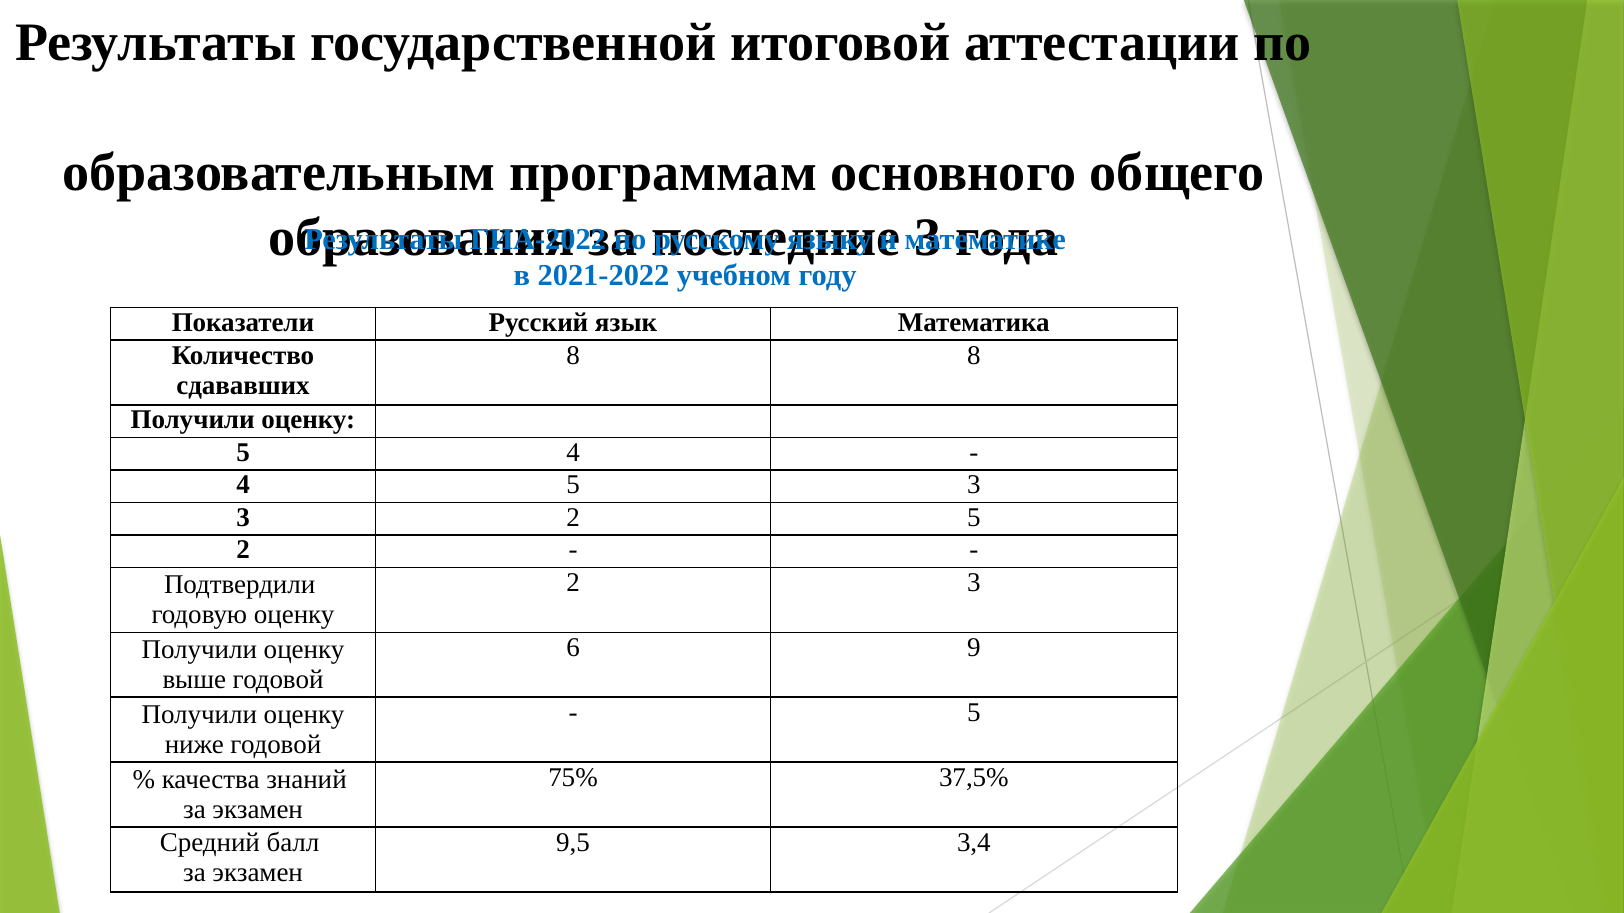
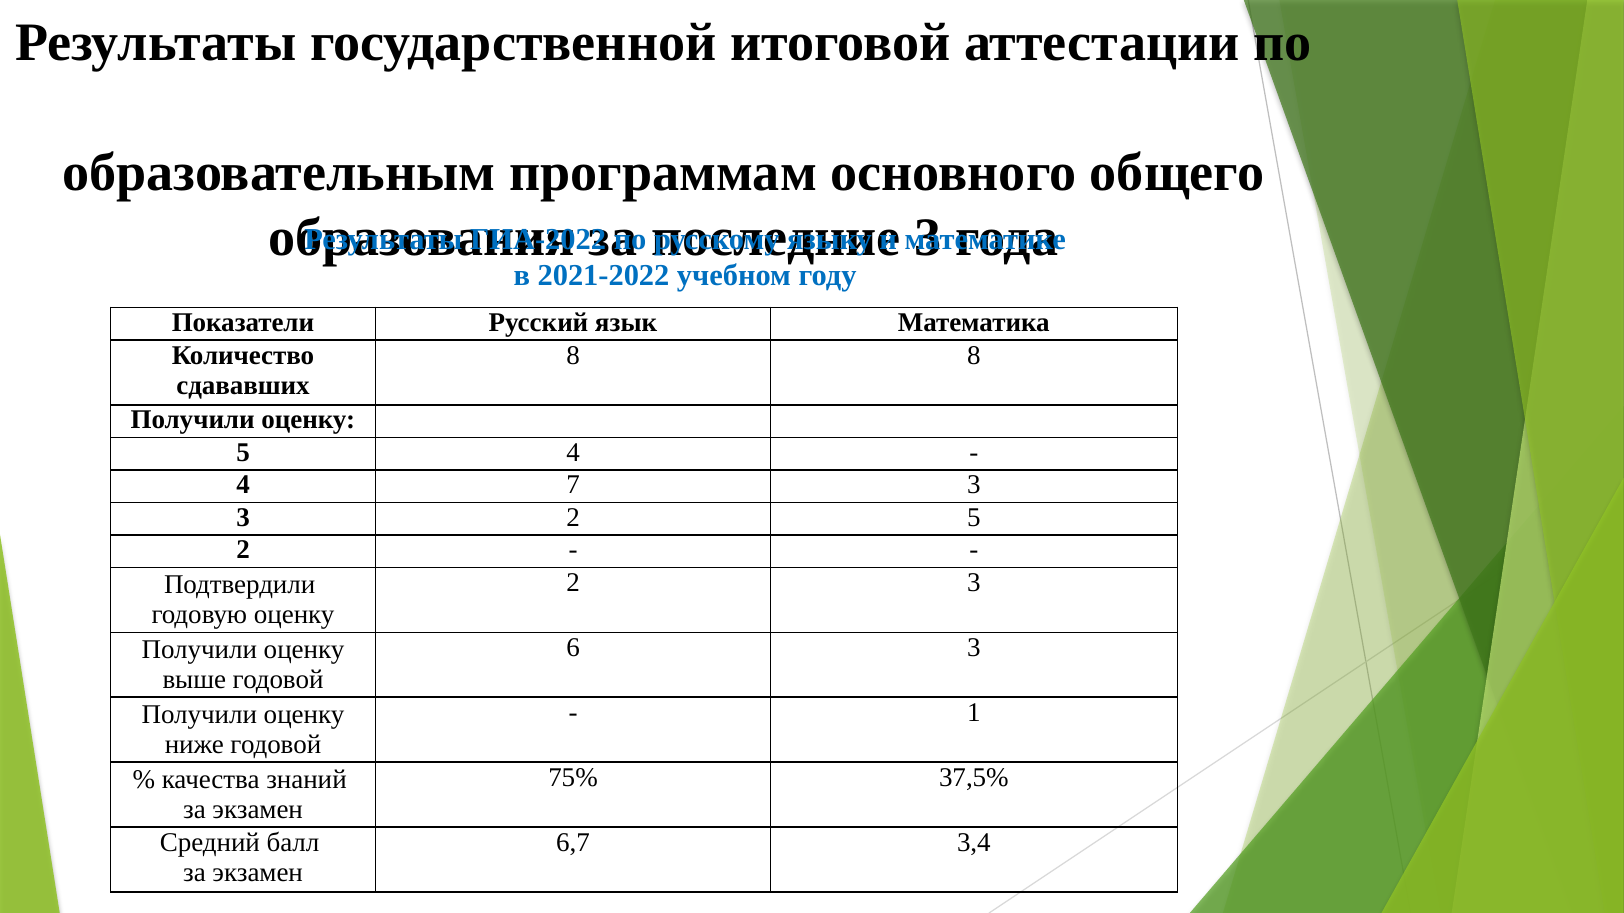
4 5: 5 -> 7 (573, 485)
6 9: 9 -> 3 (974, 648)
5: 5 -> 1 (974, 713)
9,5: 9,5 -> 6,7 (573, 843)
